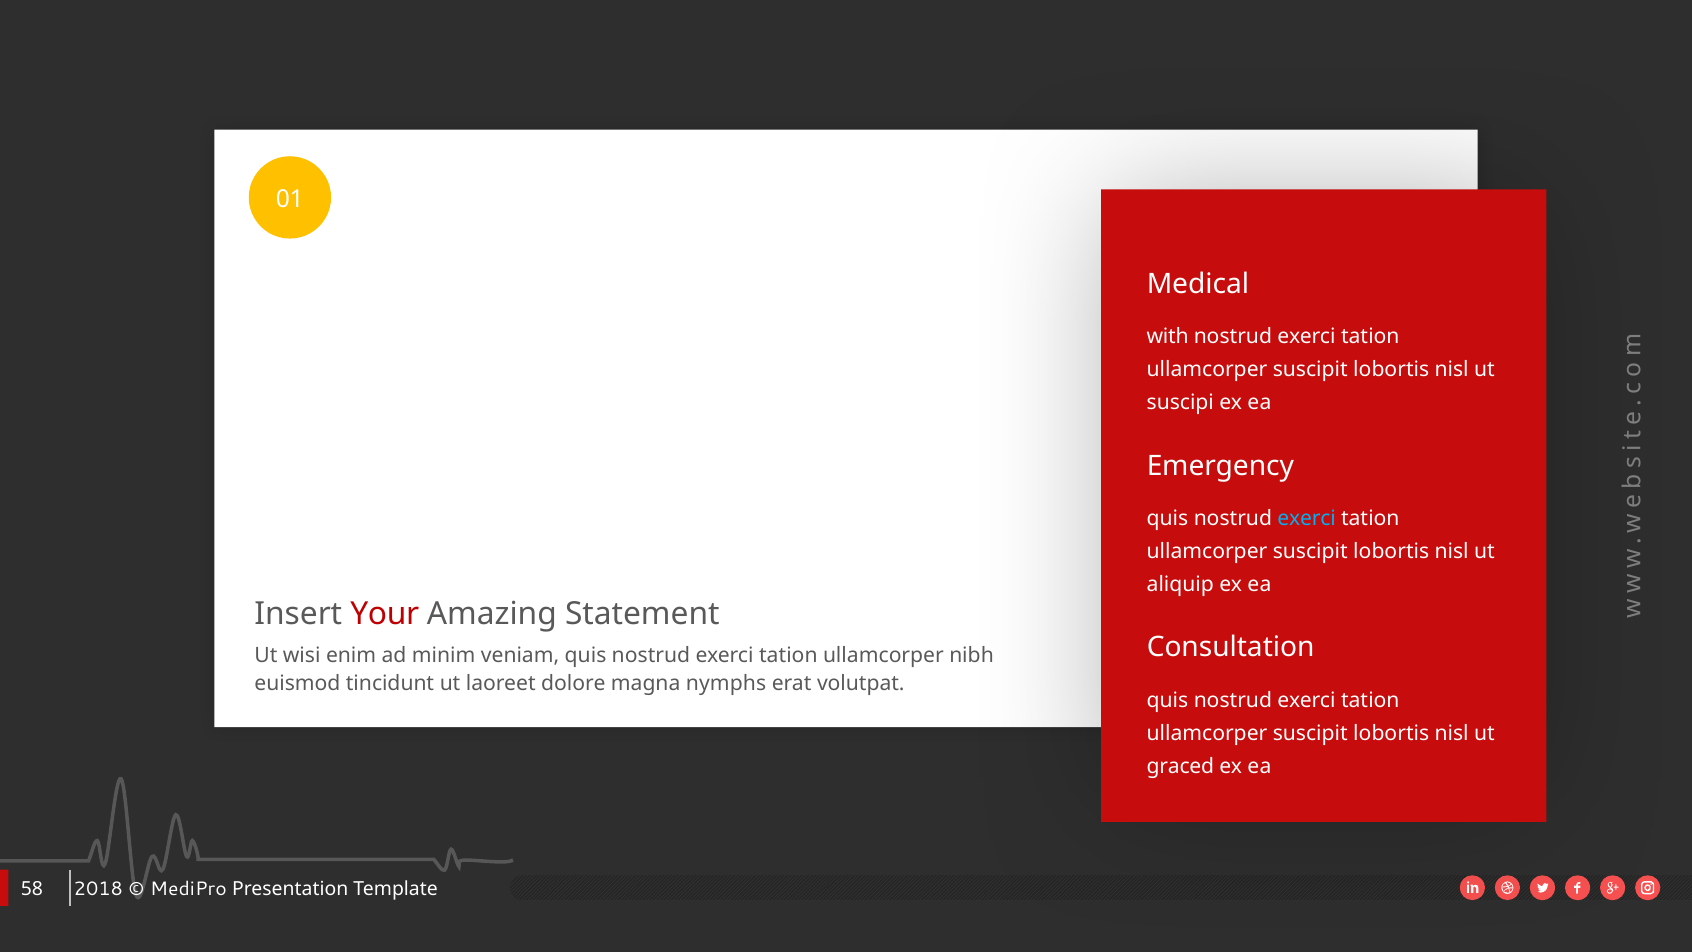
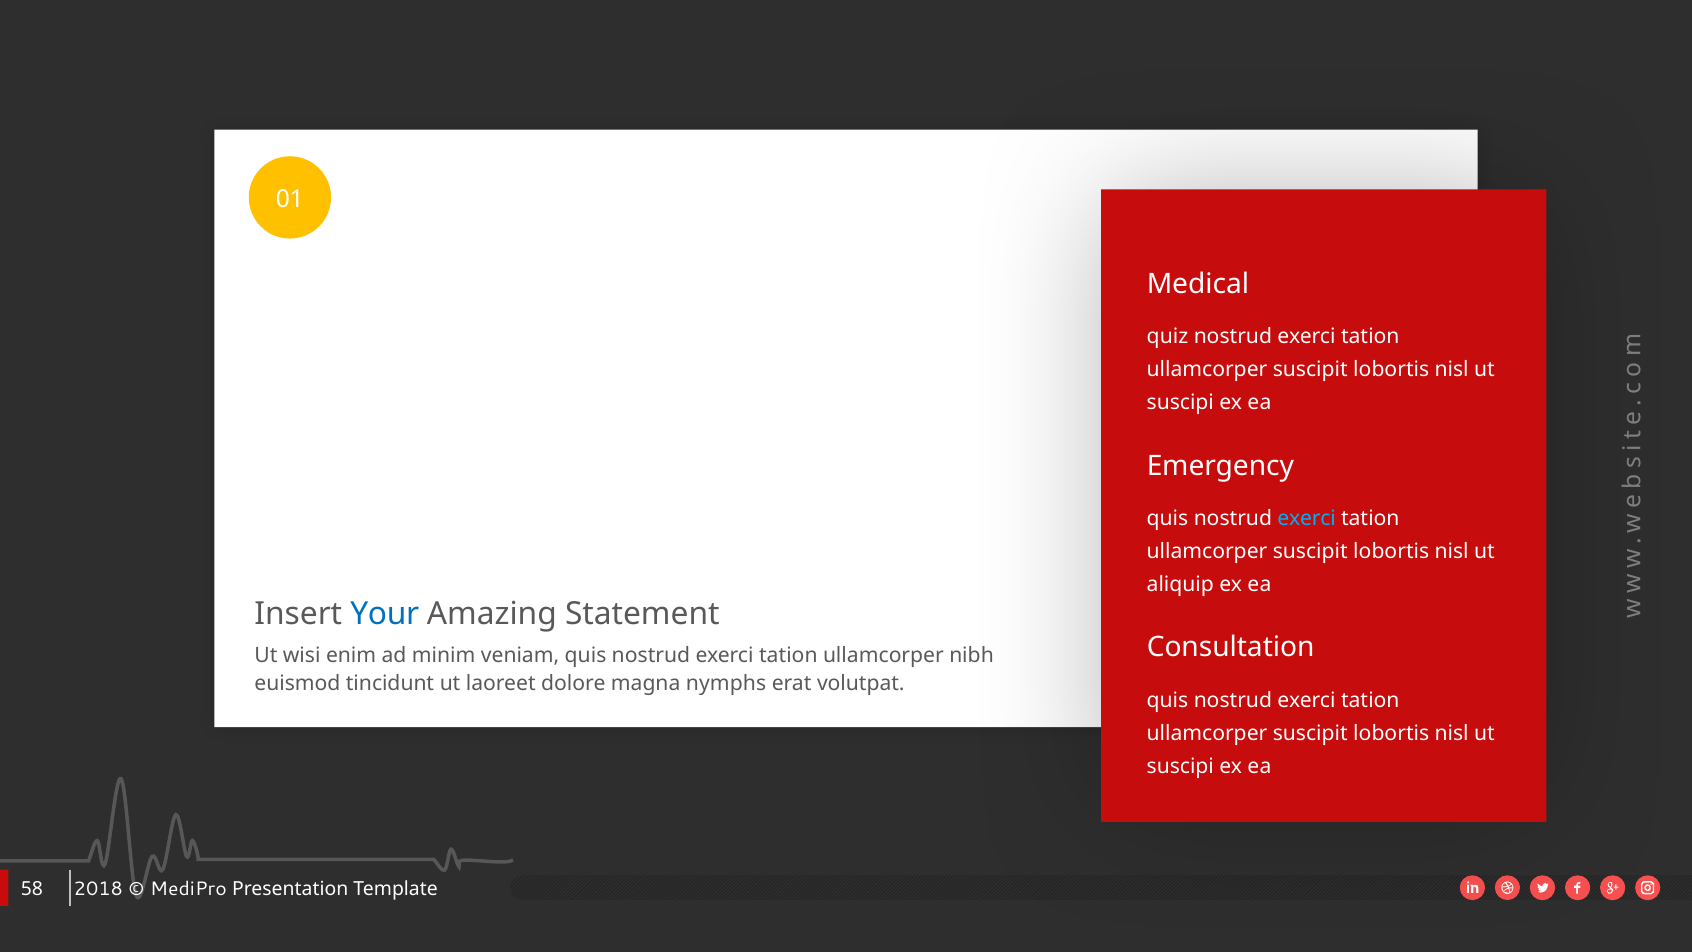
with: with -> quiz (1168, 337)
Your colour: red -> blue (385, 614)
graced: graced -> suscipi (1180, 766)
